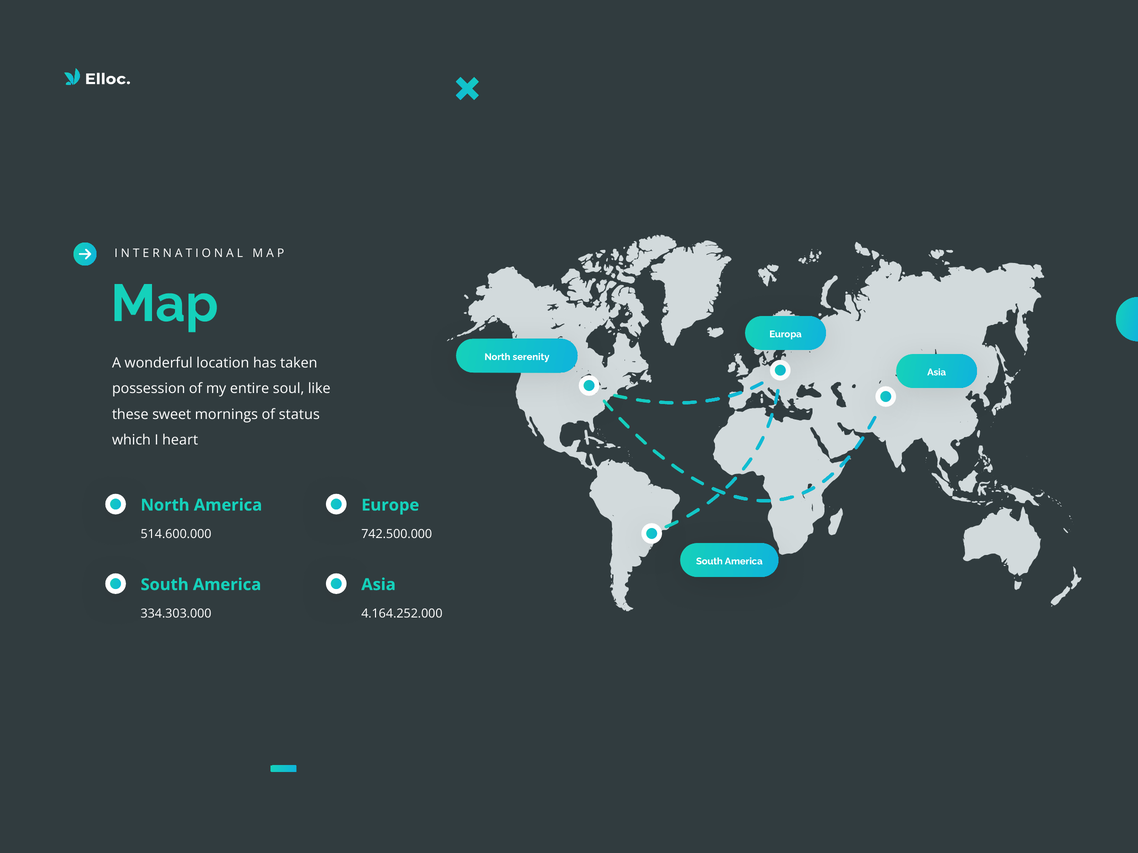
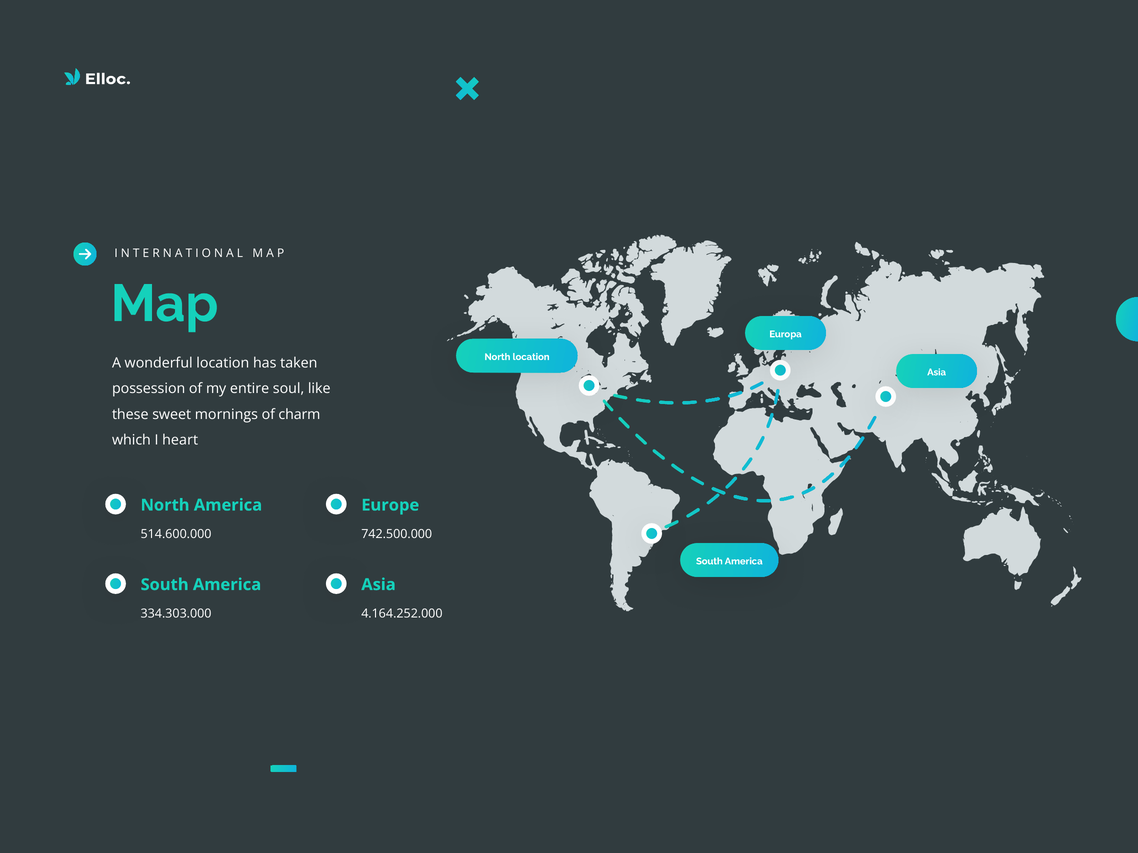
North serenity: serenity -> location (531, 357)
status: status -> charm (299, 415)
